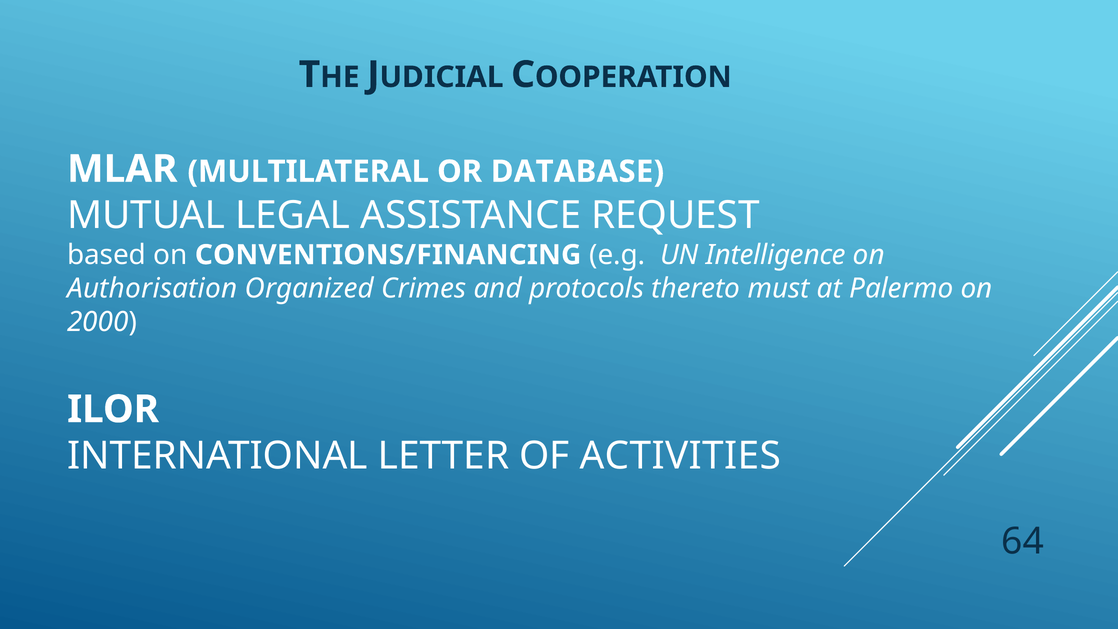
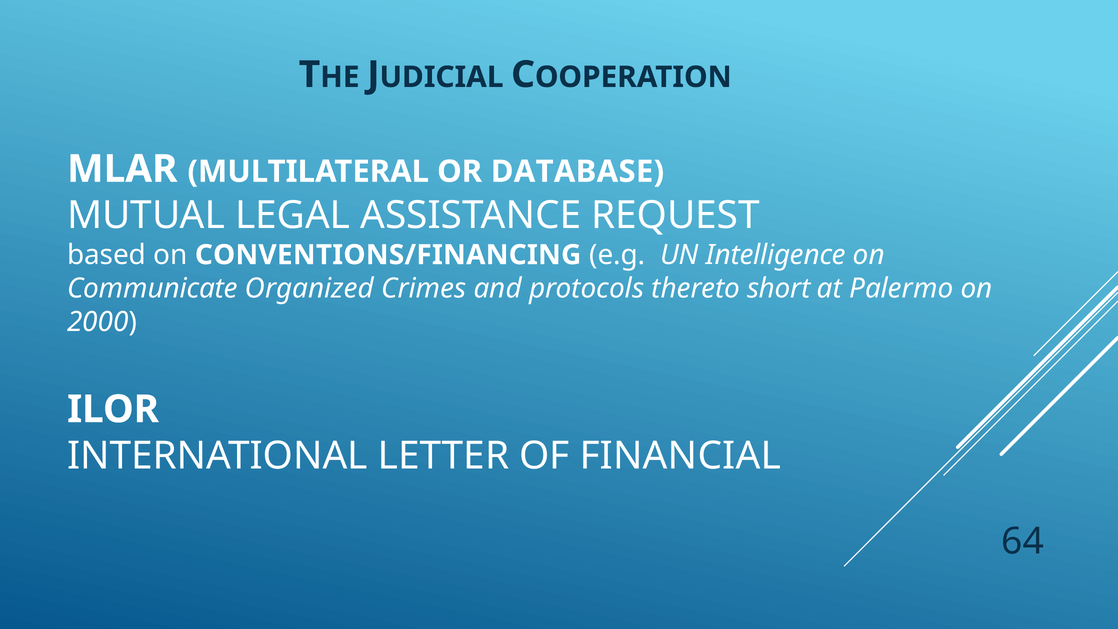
Authorisation: Authorisation -> Communicate (153, 288)
must: must -> short (779, 288)
ACTIVITIES: ACTIVITIES -> FINANCIAL (680, 456)
